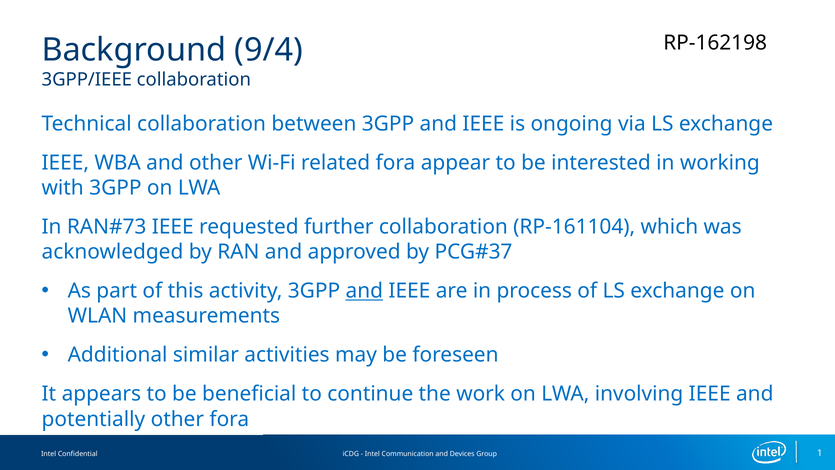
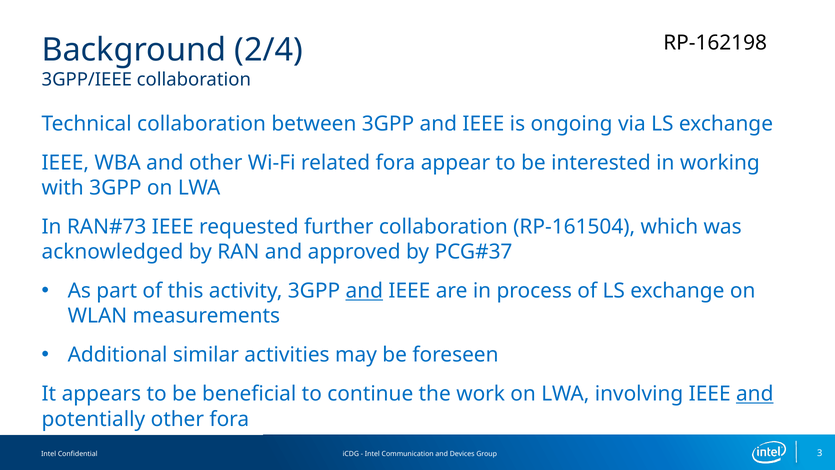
9/4: 9/4 -> 2/4 (269, 50)
RP-161104: RP-161104 -> RP-161504 (574, 227)
and underline: none -> present (755, 394)
1: 1 -> 3 (820, 453)
